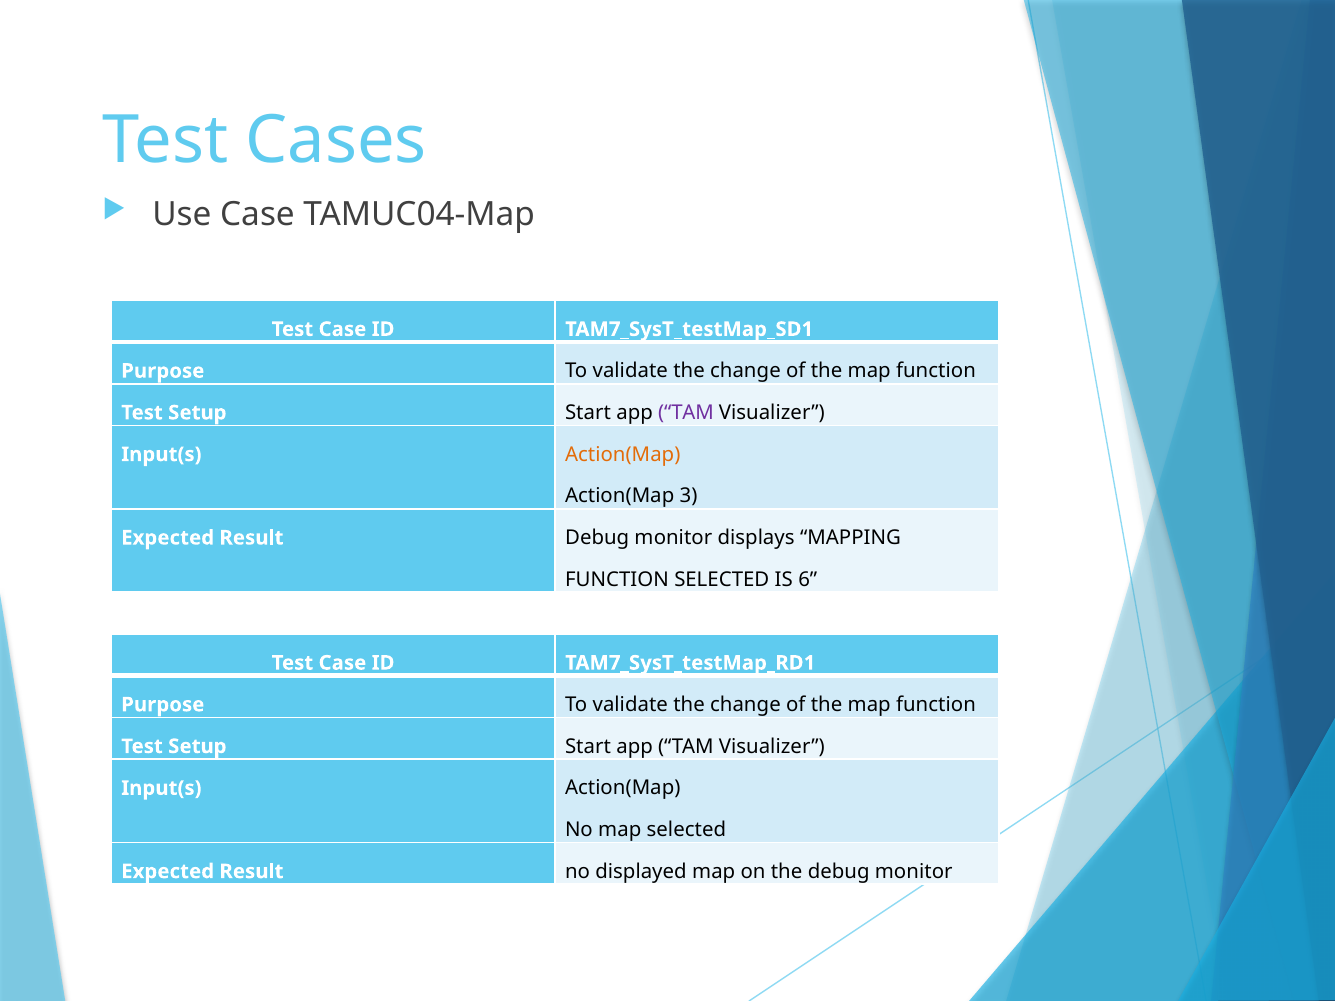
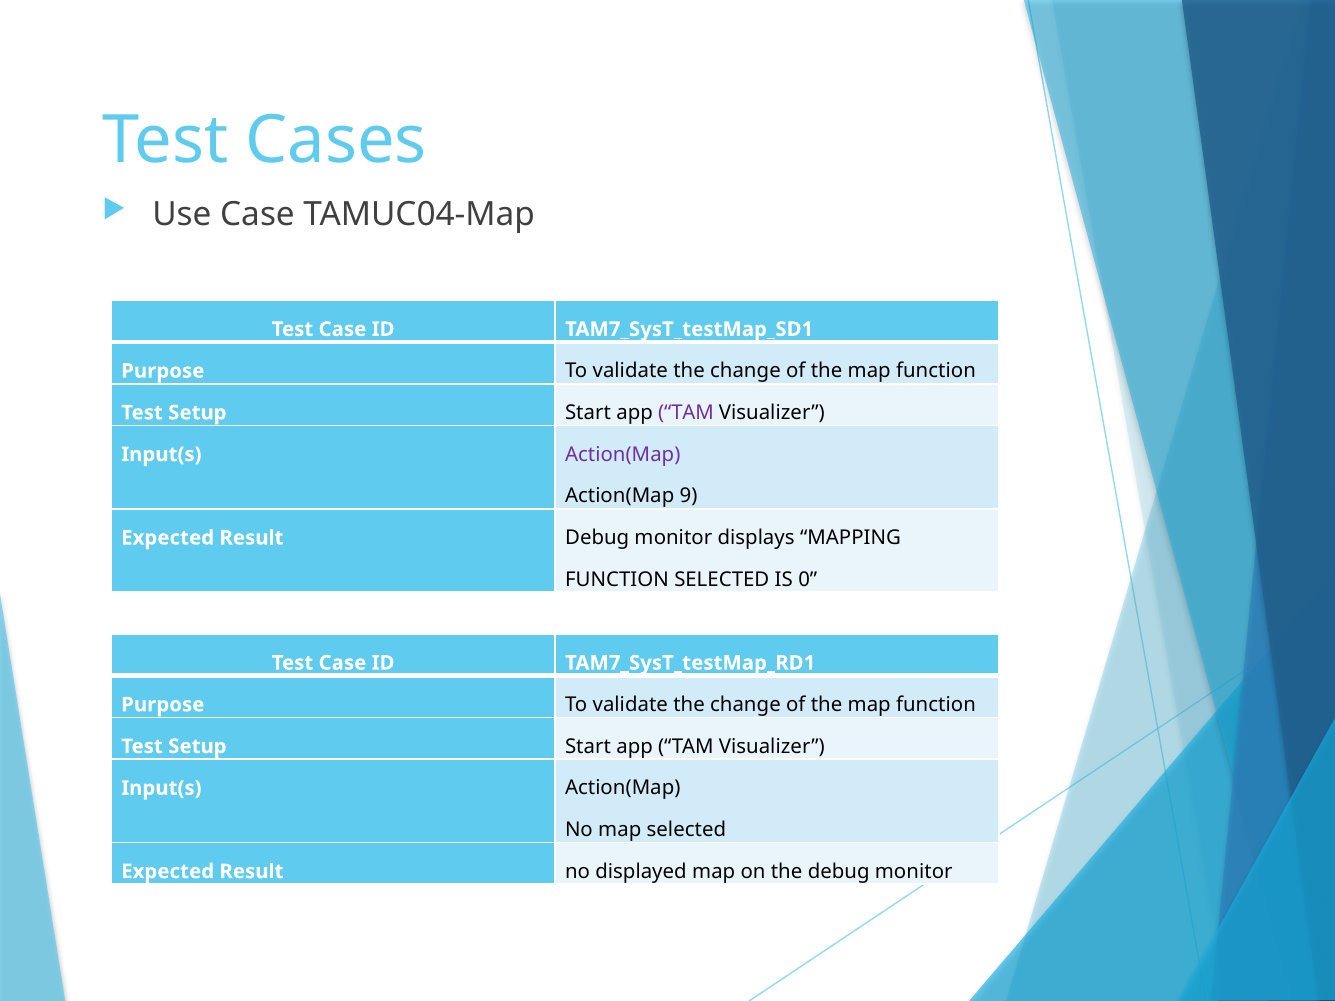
Action(Map colour: orange -> purple (623, 455)
3: 3 -> 9 (689, 496)
6: 6 -> 0 (808, 580)
